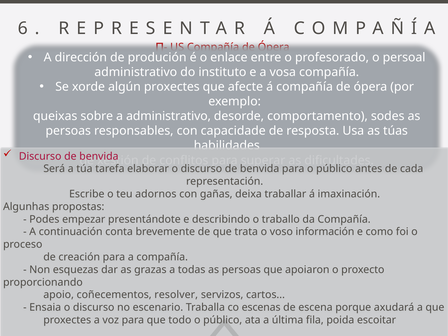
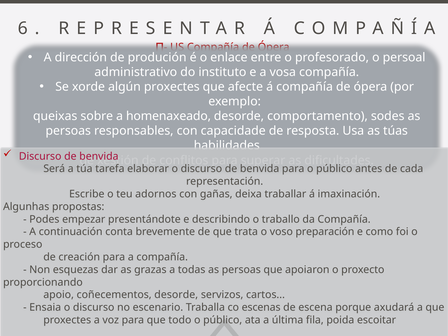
a administrativo: administrativo -> homenaxeado (168, 116)
información: información -> preparación (325, 232)
coñecementos resolver: resolver -> desorde (176, 295)
